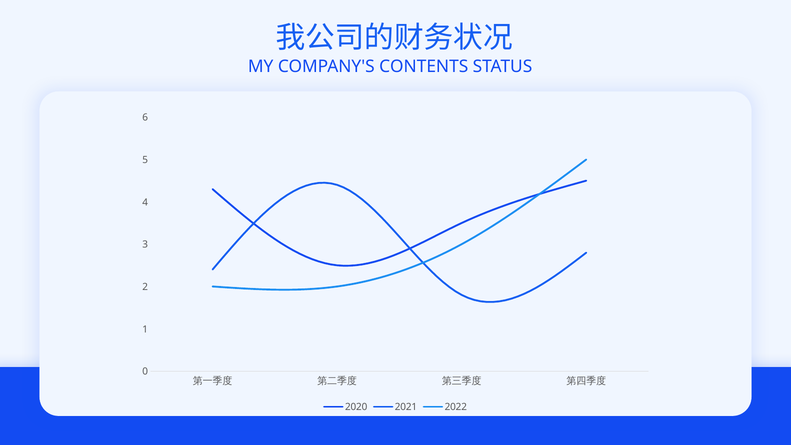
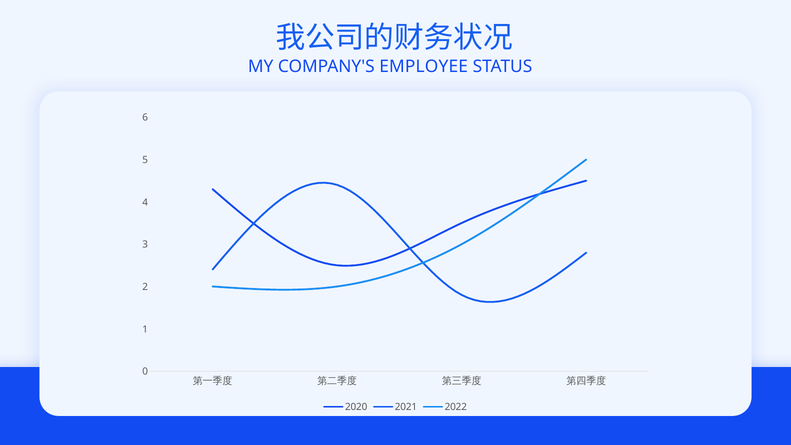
CONTENTS: CONTENTS -> EMPLOYEE (424, 66)
